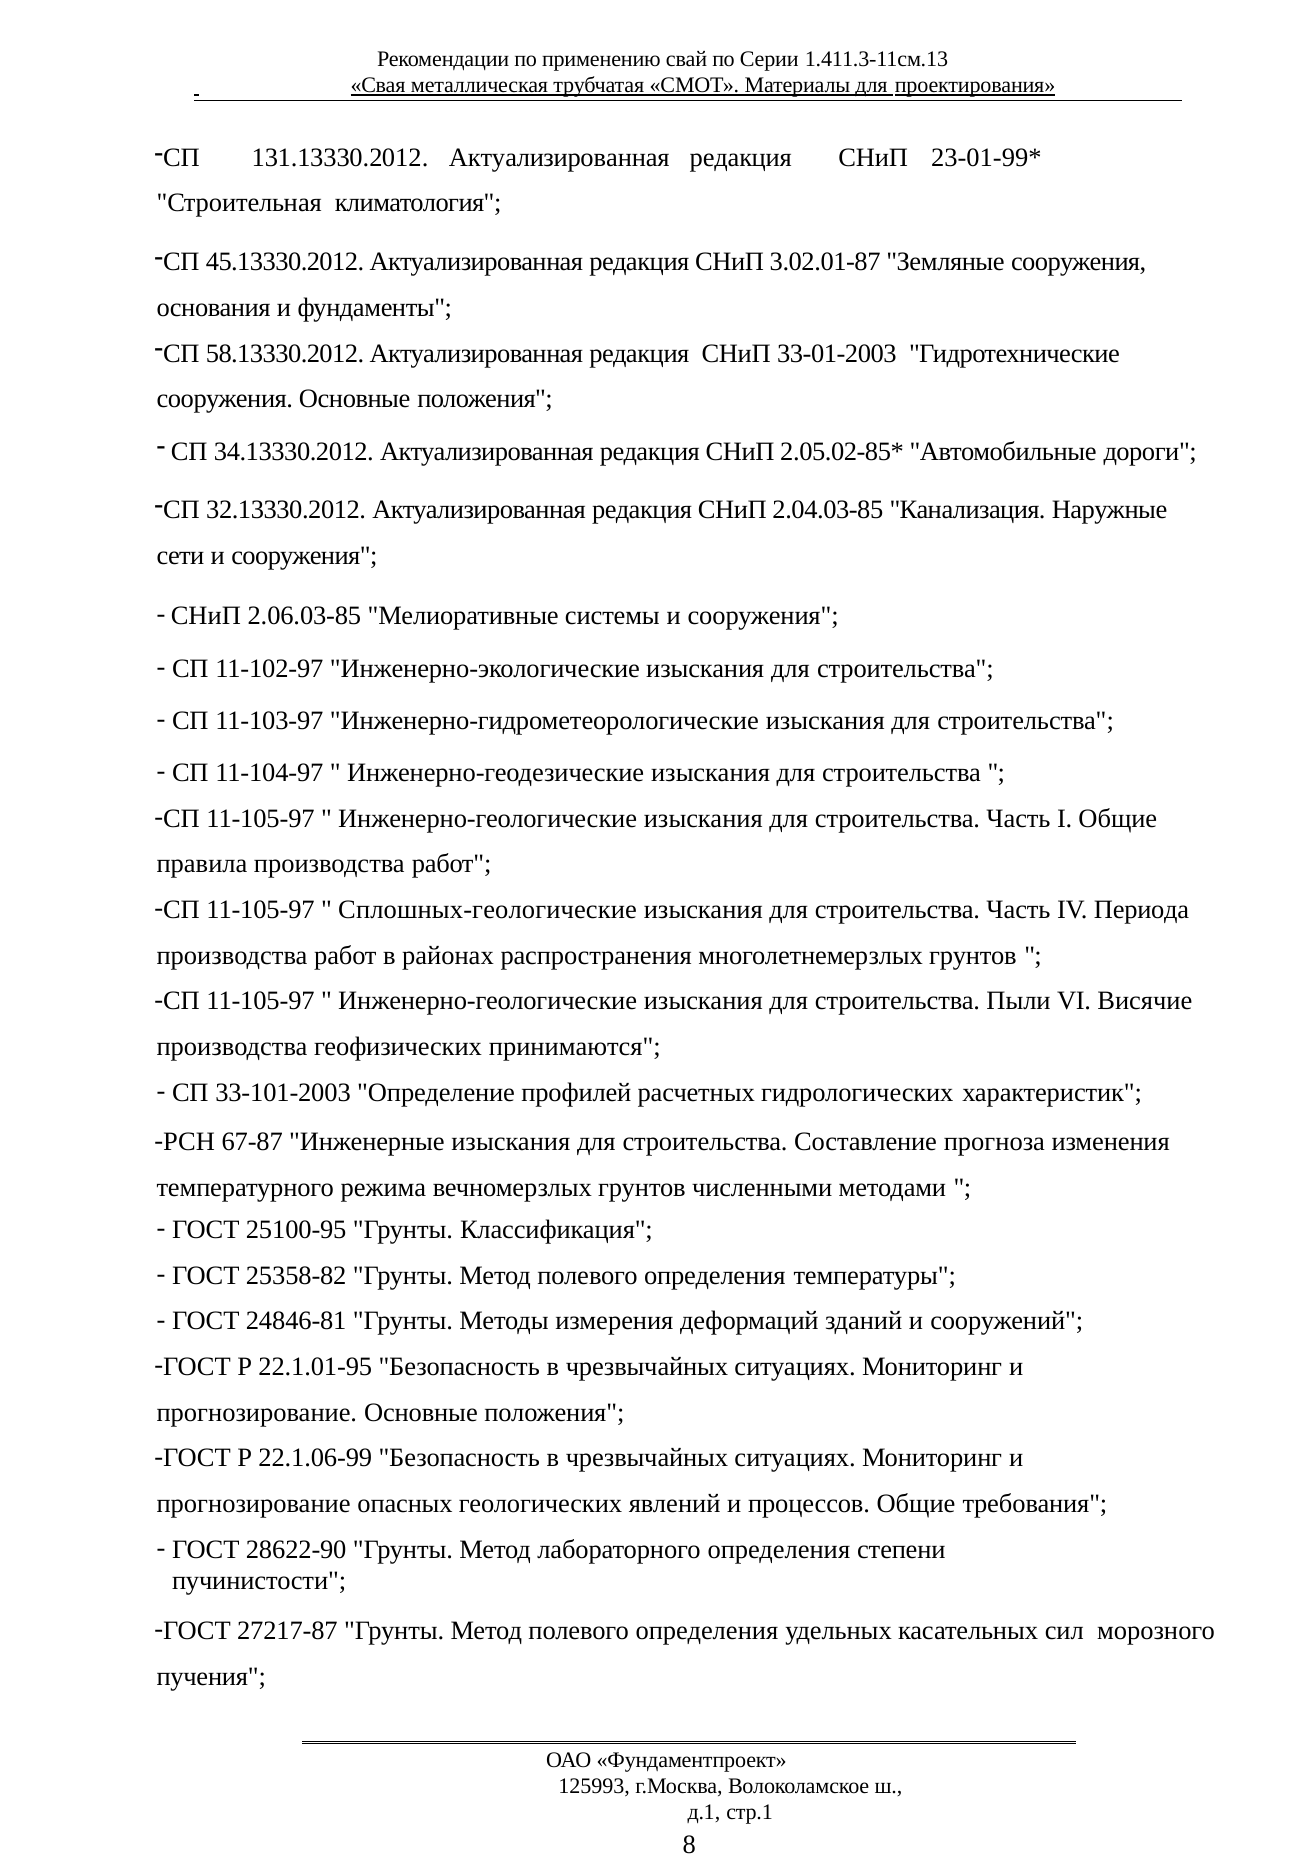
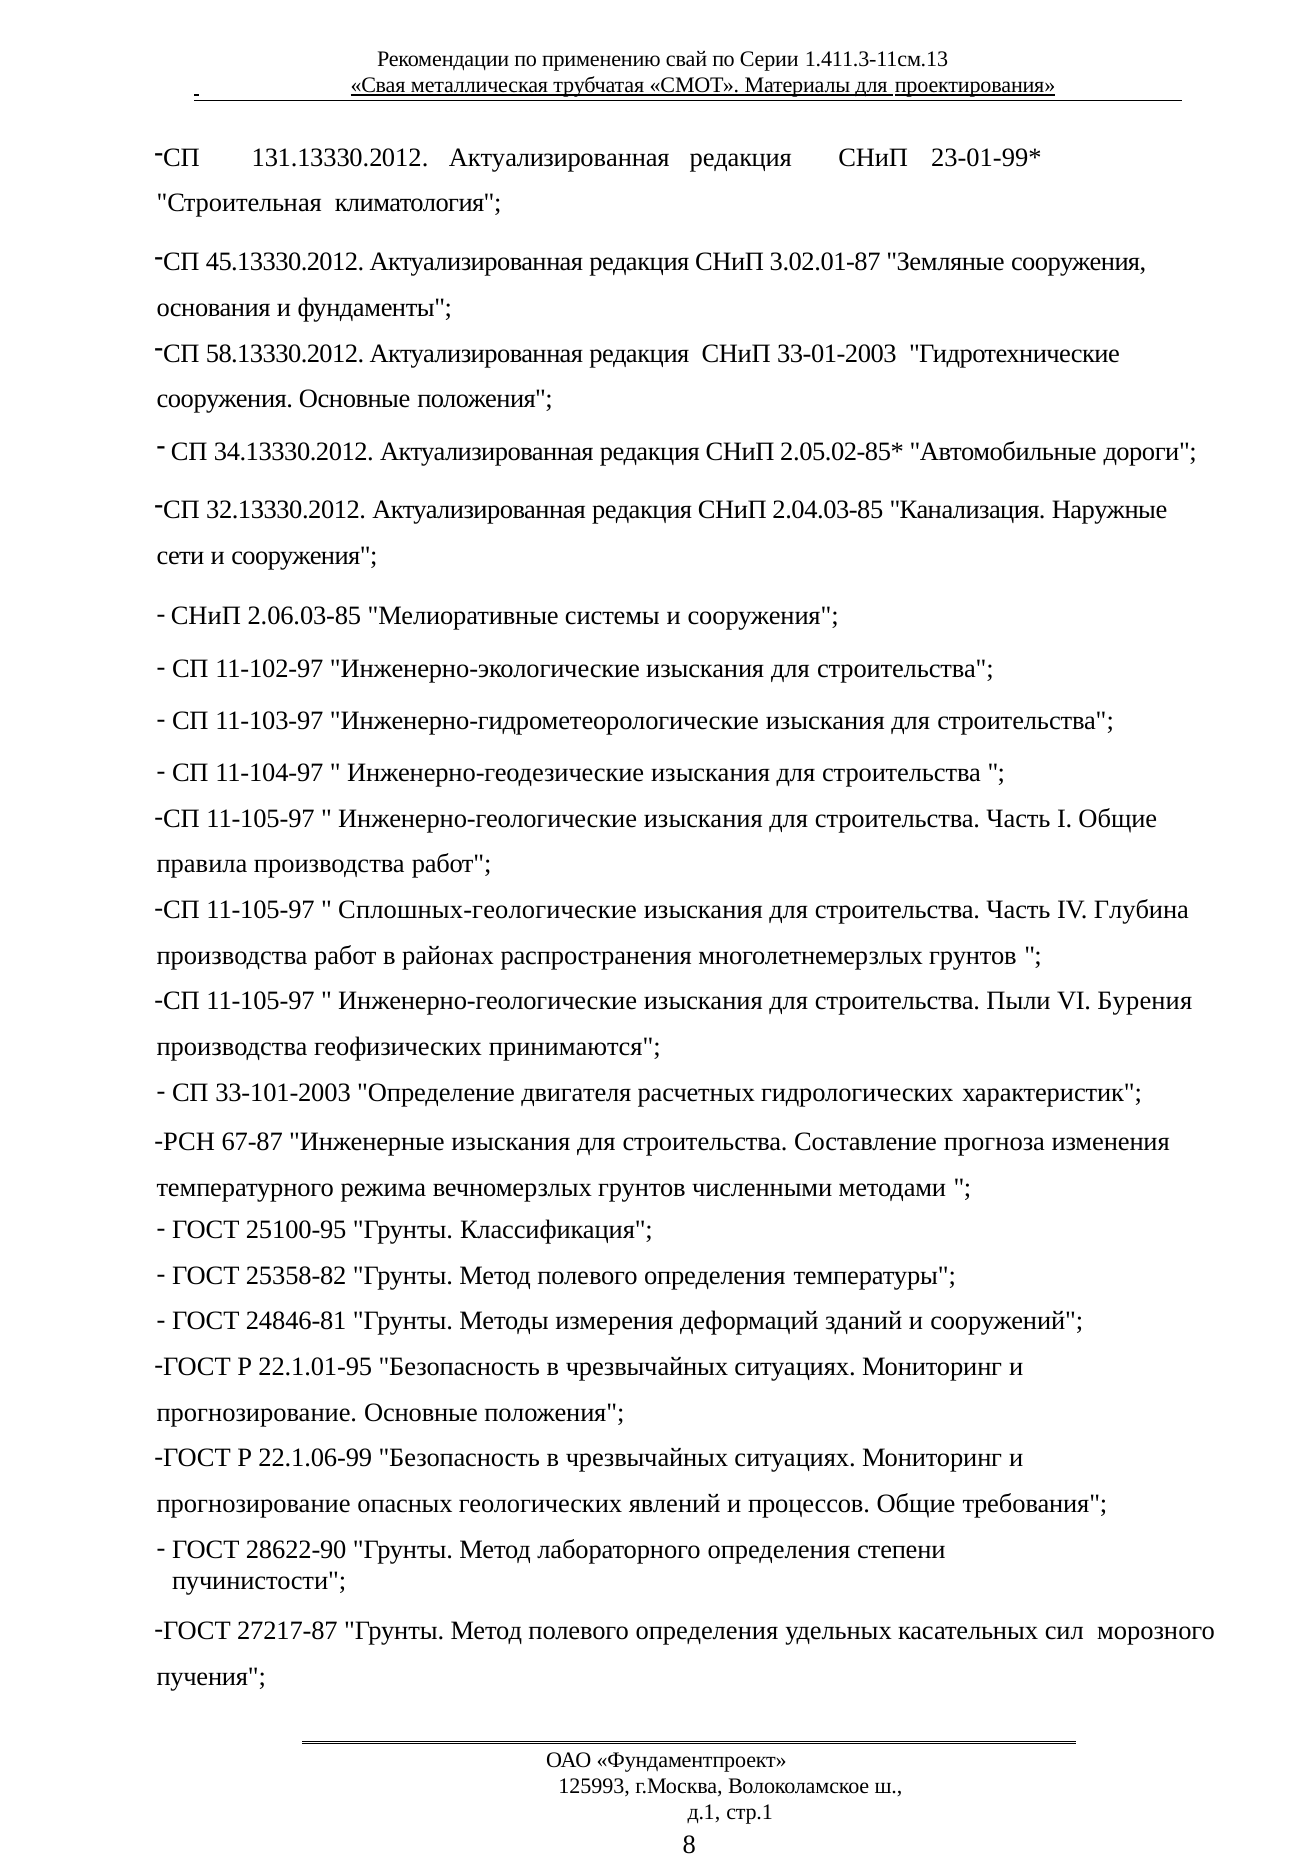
Периода: Периода -> Глубина (1141, 910)
Висячие: Висячие -> Бурения (1145, 1001)
профилей: профилей -> двигателя (576, 1092)
